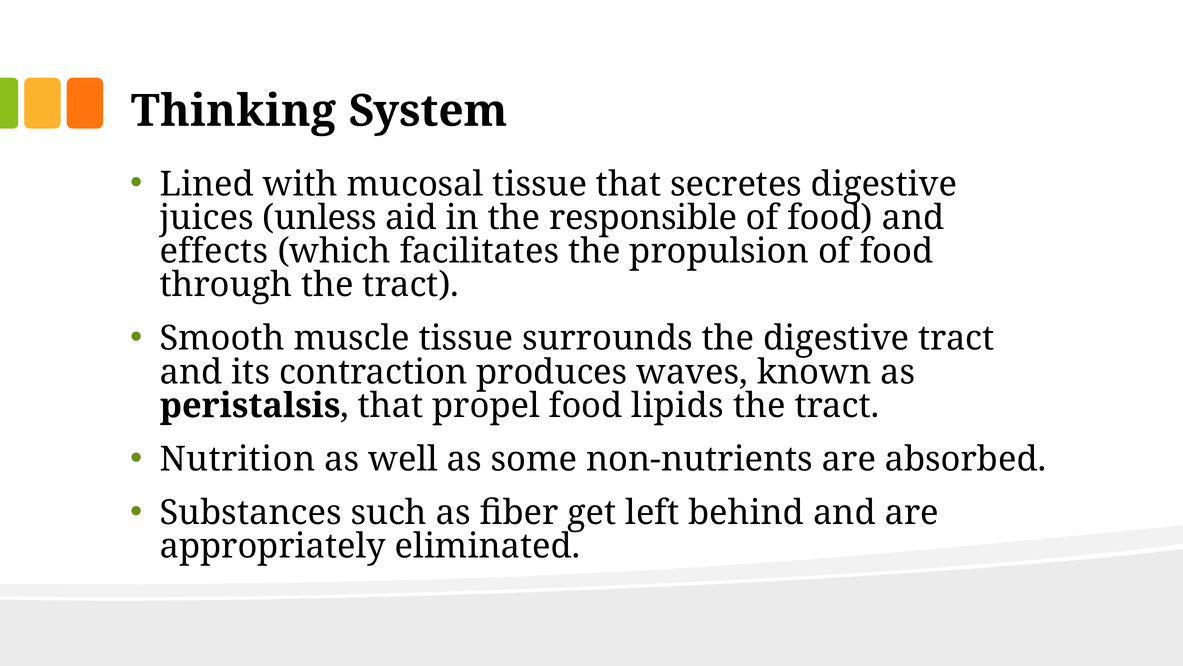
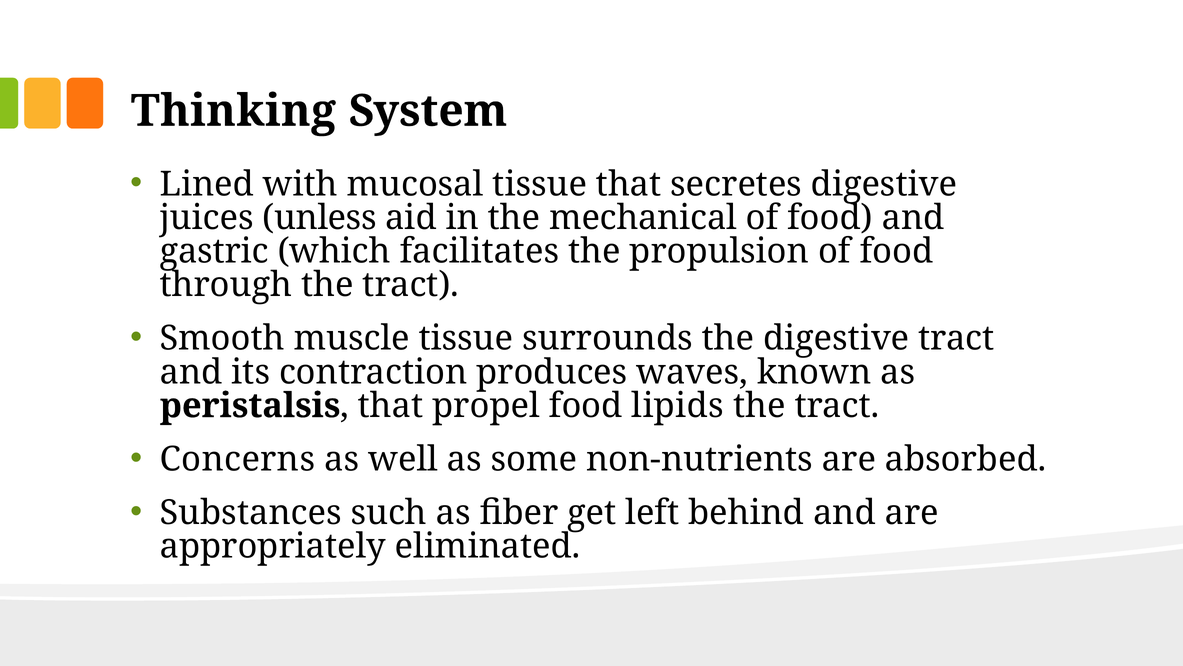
responsible: responsible -> mechanical (643, 218)
effects: effects -> gastric (214, 251)
Nutrition: Nutrition -> Concerns (237, 459)
